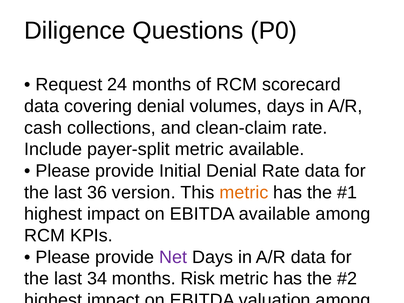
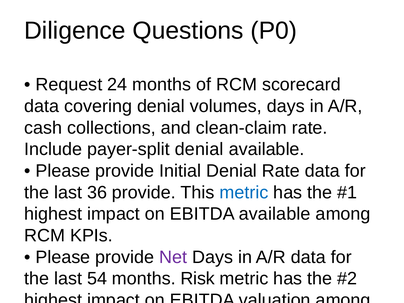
payer-split metric: metric -> denial (199, 149)
36 version: version -> provide (144, 192)
metric colour: orange -> blue (244, 192)
34: 34 -> 54 (97, 279)
